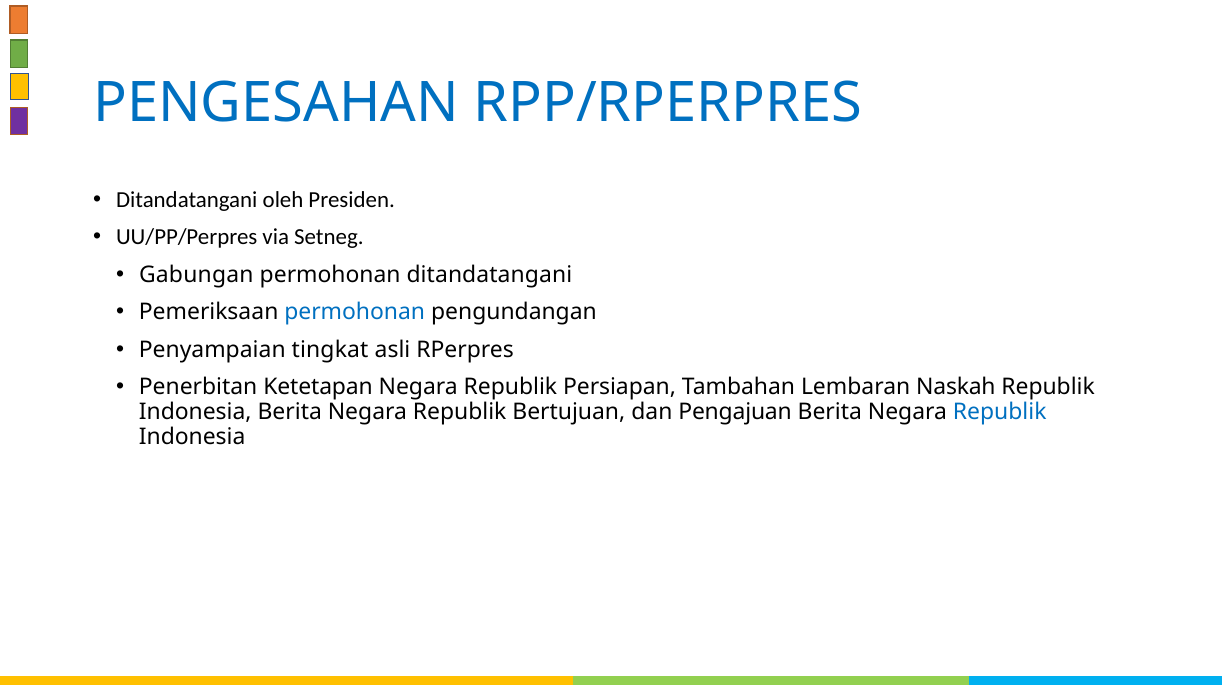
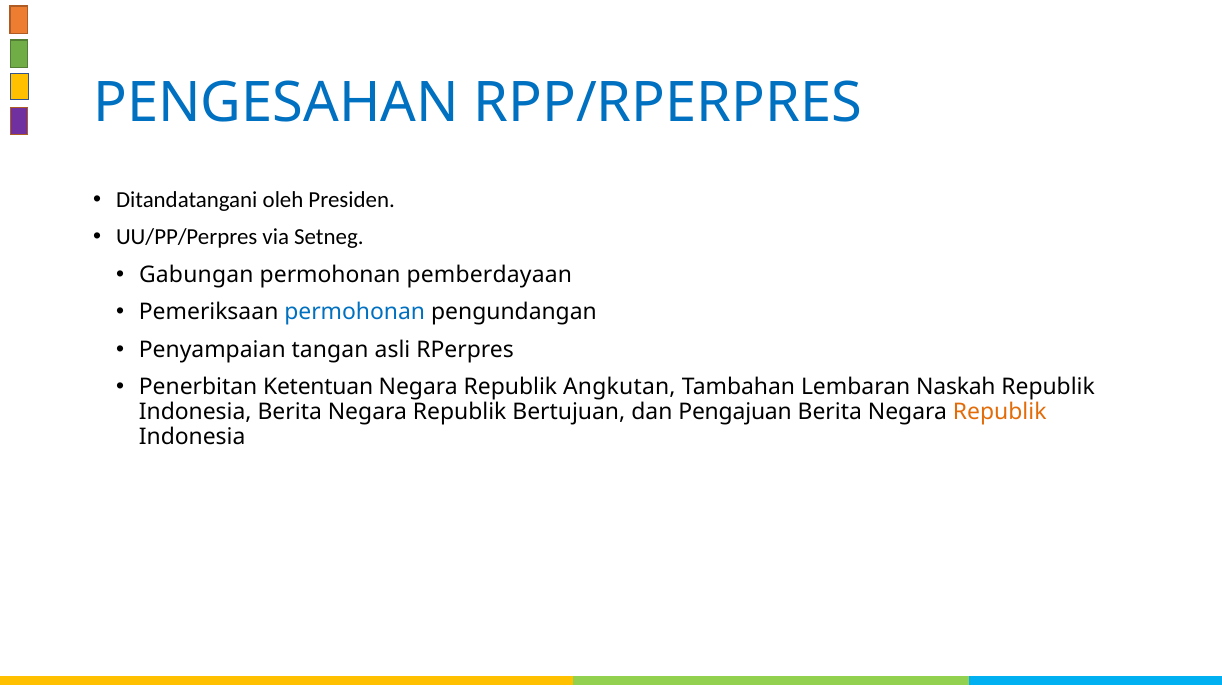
permohonan ditandatangani: ditandatangani -> pemberdayaan (489, 275)
tingkat: tingkat -> tangan (330, 350)
Ketetapan: Ketetapan -> Ketentuan (318, 387)
Persiapan: Persiapan -> Angkutan (619, 387)
Republik colour: blue -> orange (1000, 412)
